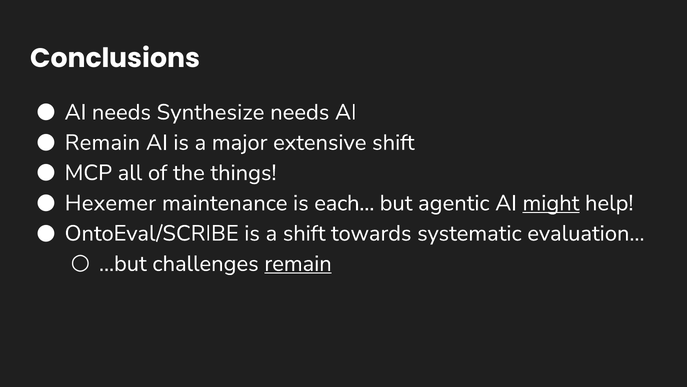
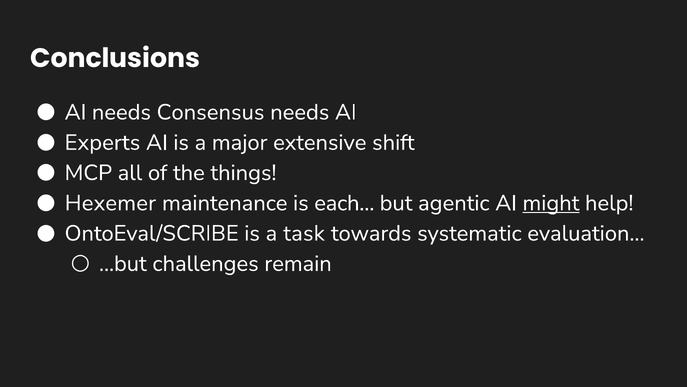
Synthesize: Synthesize -> Consensus (211, 112)
Remain: Remain -> Experts (102, 142)
a shift: shift -> task (304, 233)
remain underline: present -> none (298, 263)
